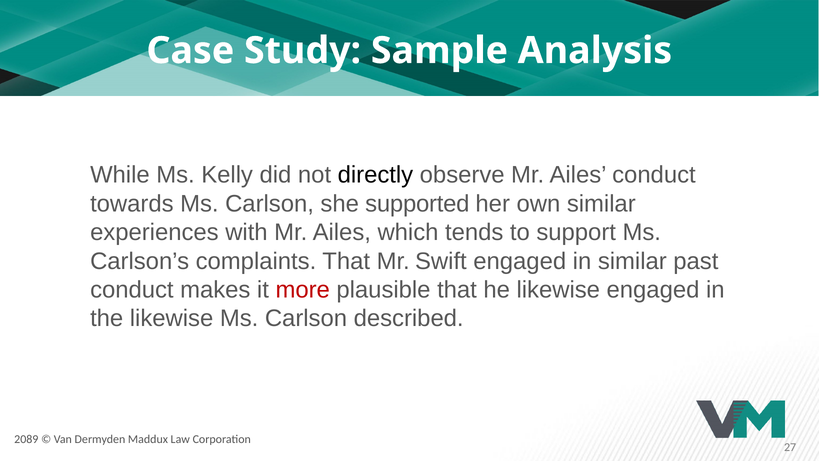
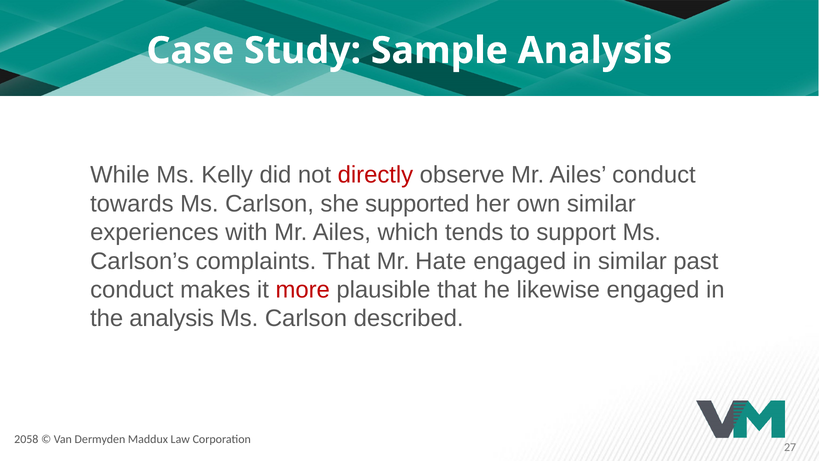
directly colour: black -> red (375, 175)
Swift: Swift -> Hate (441, 261)
the likewise: likewise -> analysis (172, 318)
2089: 2089 -> 2058 (26, 439)
